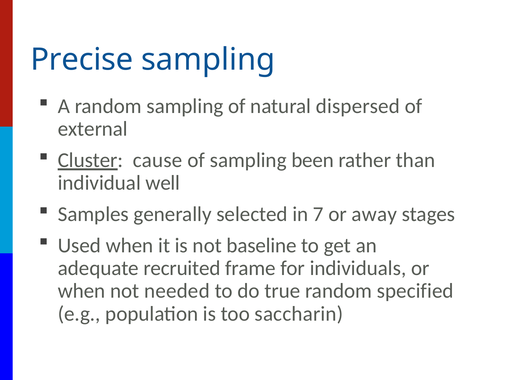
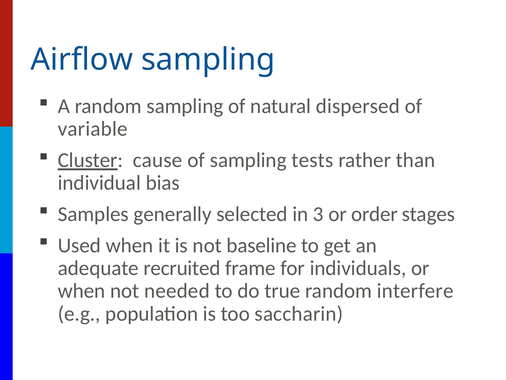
Precise: Precise -> Airflow (82, 60)
external: external -> variable (93, 129)
been: been -> tests (312, 160)
well: well -> bias (163, 183)
7: 7 -> 3 (318, 214)
away: away -> order (374, 214)
specified: specified -> interfere (415, 291)
